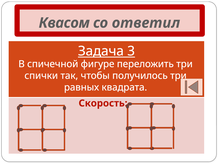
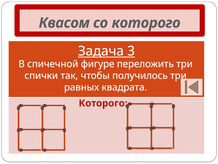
со ответил: ответил -> которого (146, 23)
Скорость: Скорость -> Которого (103, 103)
